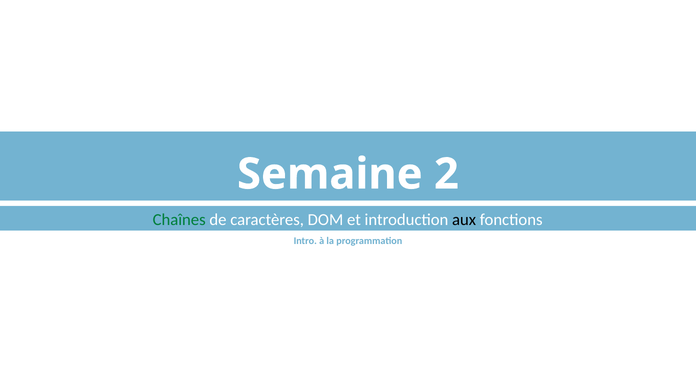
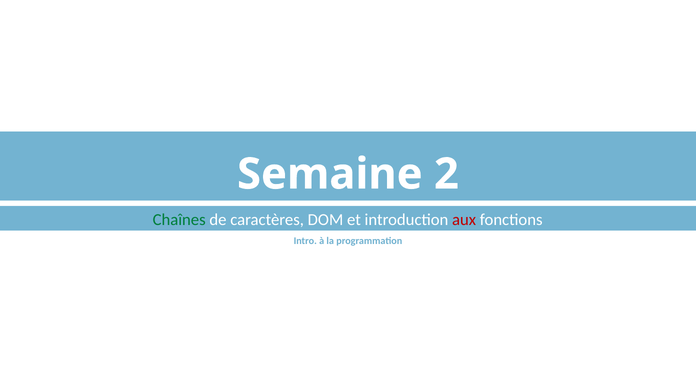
aux colour: black -> red (464, 219)
